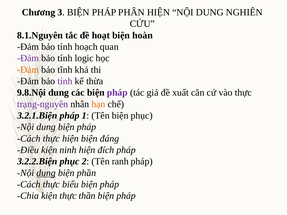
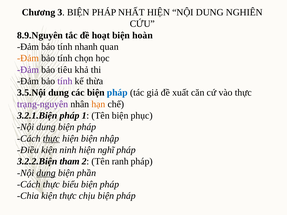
PHÂN: PHÂN -> NHẤT (131, 12)
8.1.Nguyên: 8.1.Nguyên -> 8.9.Nguyên (40, 35)
hoạch: hoạch -> nhanh (86, 47)
Đảm colour: purple -> orange (28, 58)
logic: logic -> chọn (84, 58)
Đảm colour: orange -> purple (28, 70)
tĩnh: tĩnh -> tiêu (65, 70)
9.8.Nội: 9.8.Nội -> 3.5.Nội (32, 93)
pháp colour: purple -> blue (117, 93)
thực underline: none -> present (51, 139)
đáng: đáng -> nhập (109, 139)
đích: đích -> nghĩ (106, 150)
3.2.2.Biện phục: phục -> tham (70, 162)
thần: thần -> chịu (87, 196)
